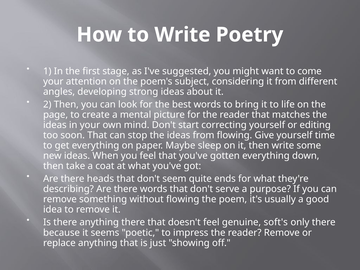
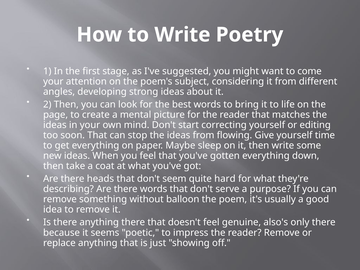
ends: ends -> hard (225, 179)
without flowing: flowing -> balloon (183, 199)
soft's: soft's -> also's (276, 222)
